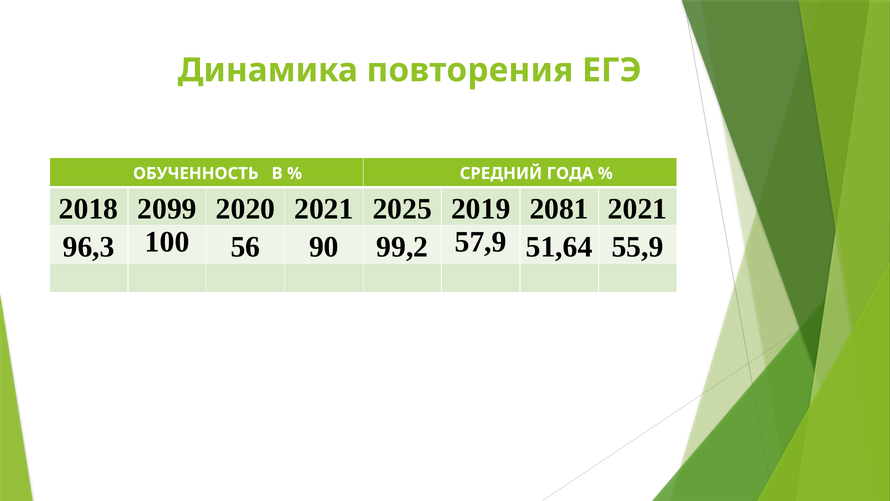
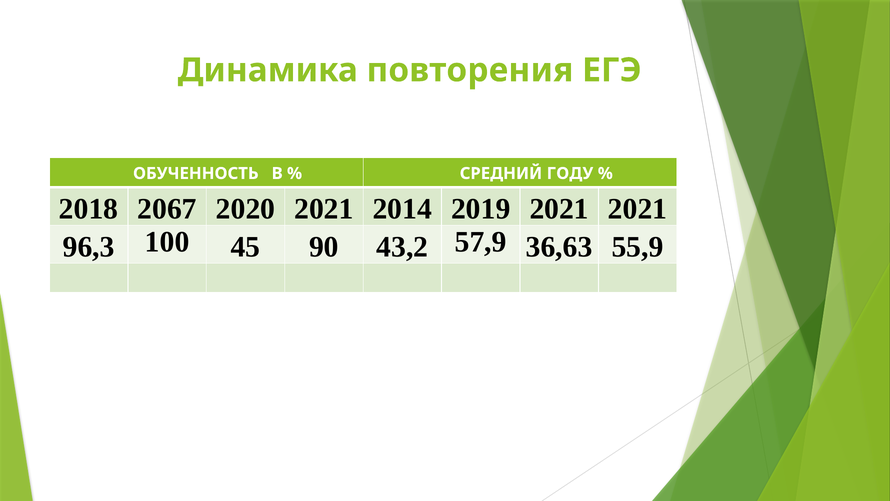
ГОДА: ГОДА -> ГОДУ (570, 173)
2099: 2099 -> 2067 (167, 209)
2025: 2025 -> 2014 (402, 209)
2019 2081: 2081 -> 2021 (559, 209)
56: 56 -> 45 (246, 247)
99,2: 99,2 -> 43,2 (402, 247)
51,64: 51,64 -> 36,63 (559, 247)
